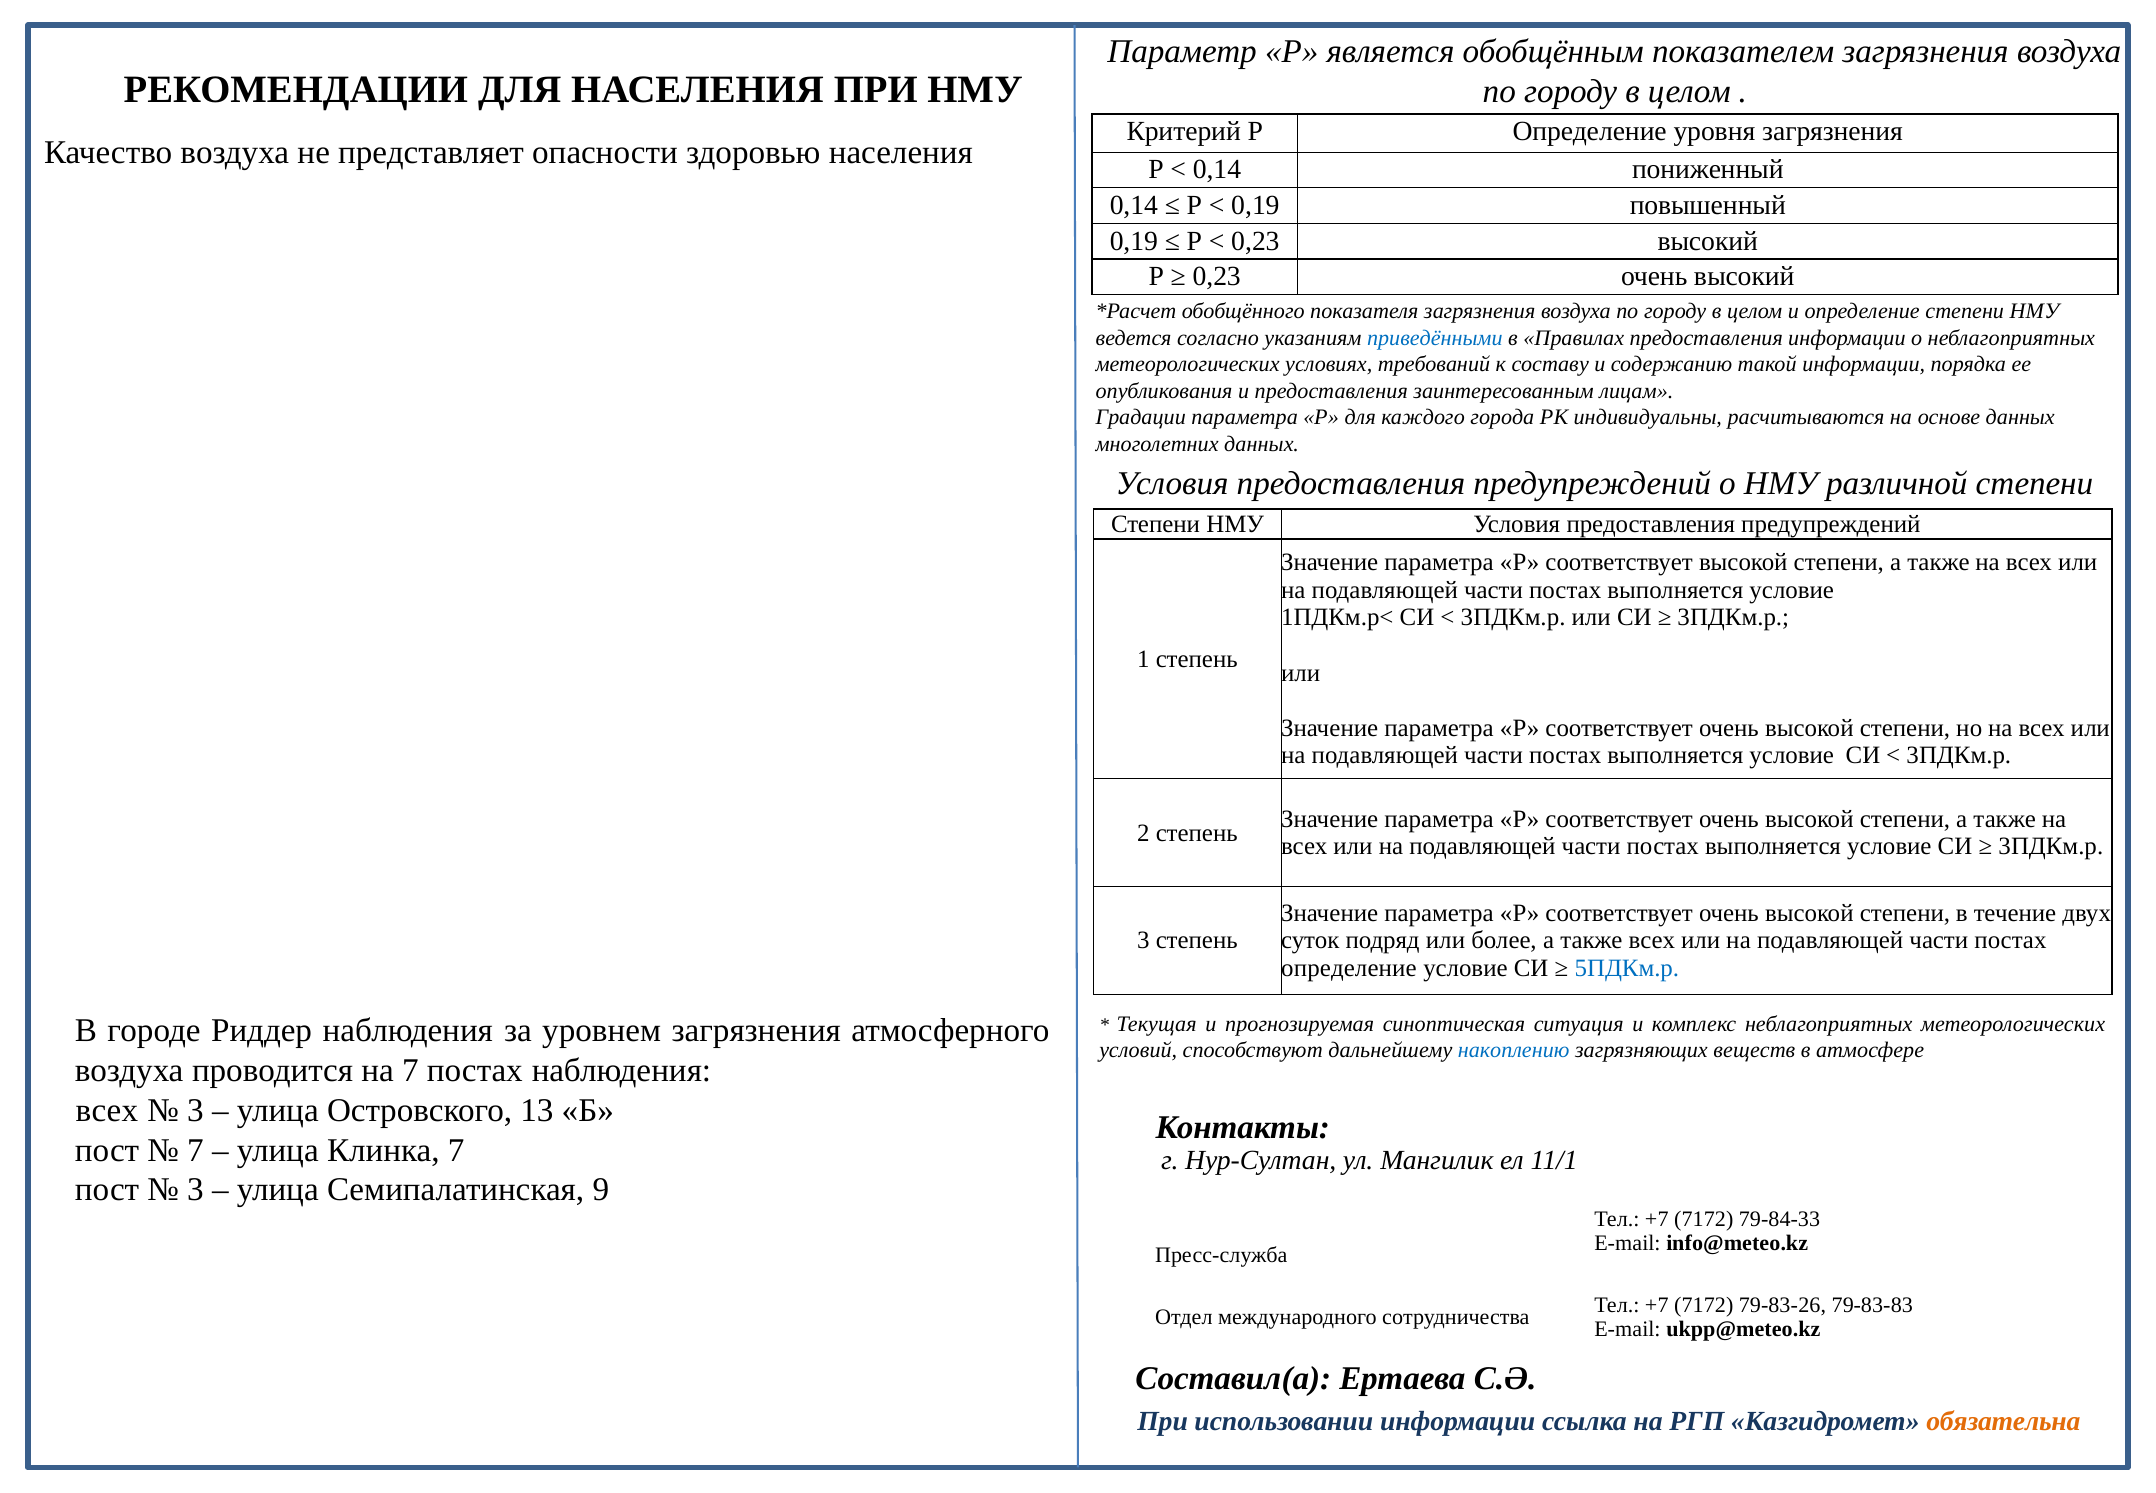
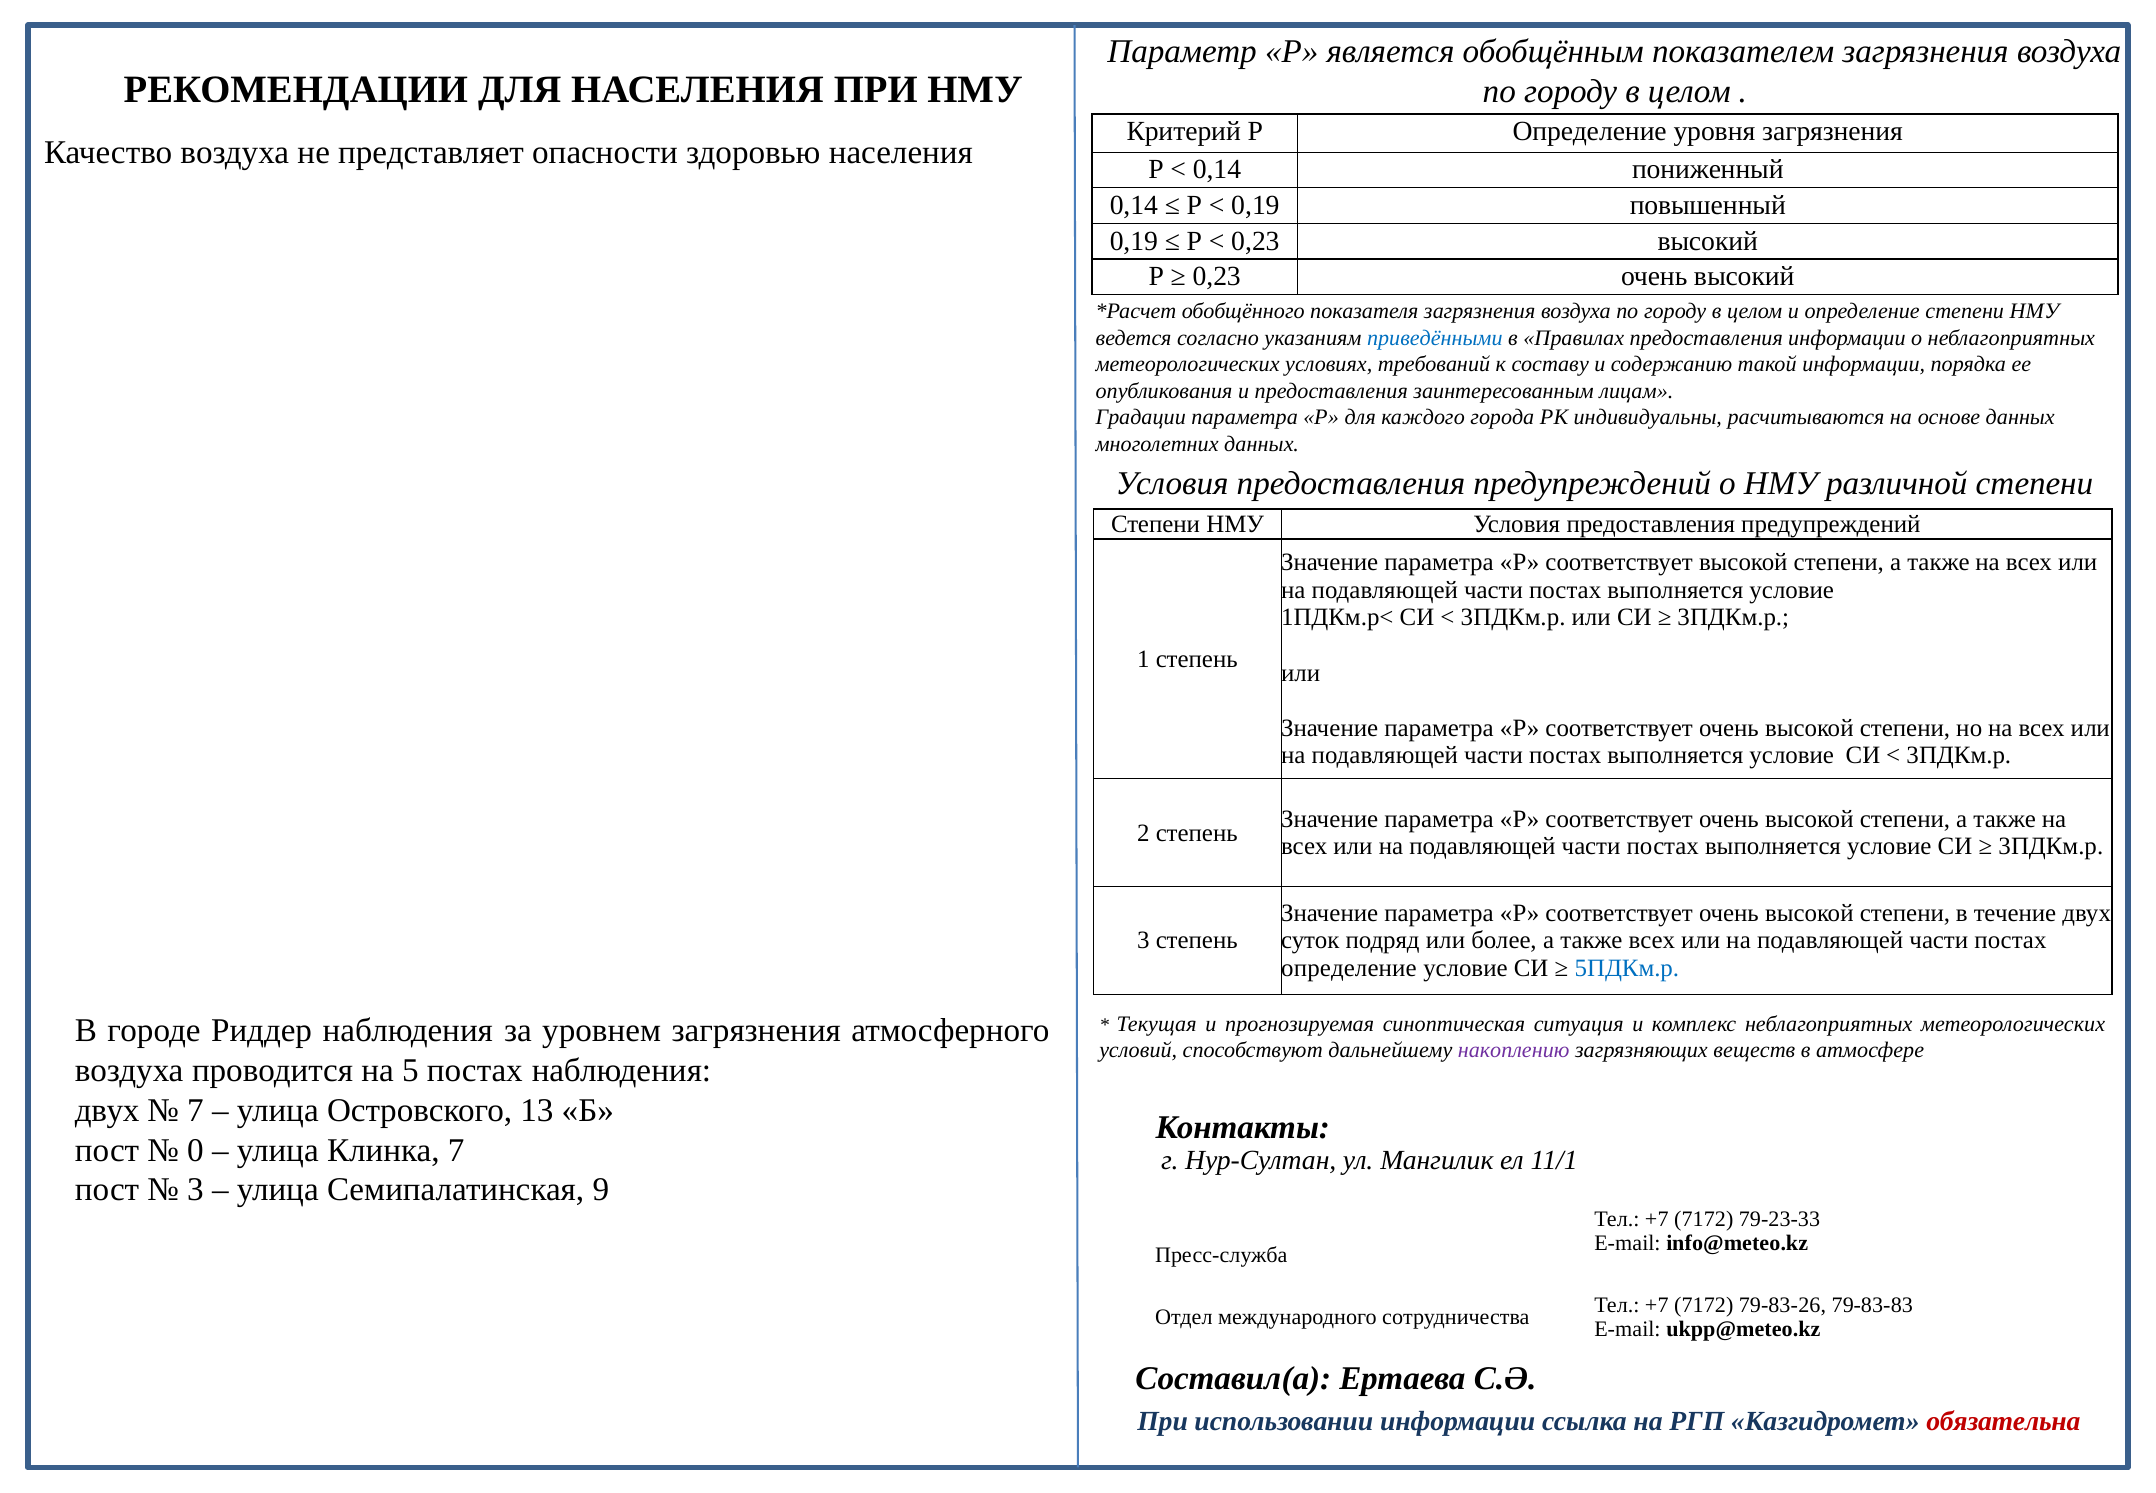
накоплению colour: blue -> purple (1514, 1050)
на 7: 7 -> 5 (410, 1070)
всех: всех -> двух (107, 1110)
3: 3 -> 7 (195, 1110)
7: 7 -> 0 (195, 1150)
79-84-33: 79-84-33 -> 79-23-33 (1780, 1219)
обязательна colour: orange -> red (2003, 1421)
